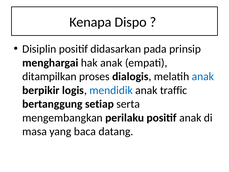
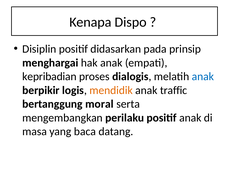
ditampilkan: ditampilkan -> kepribadian (49, 76)
mendidik colour: blue -> orange (111, 90)
setiap: setiap -> moral (99, 104)
